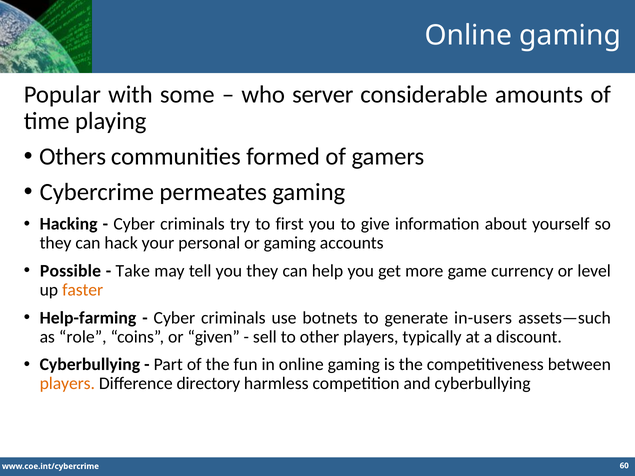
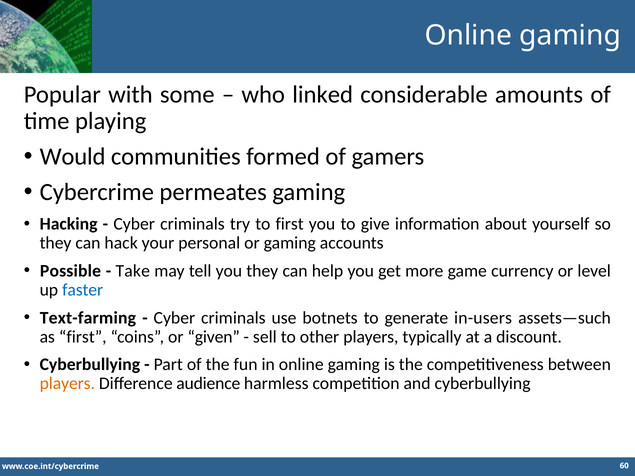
server: server -> linked (323, 95)
Others: Others -> Would (73, 157)
faster colour: orange -> blue (83, 290)
Help-farming: Help-farming -> Text-farming (88, 318)
as role: role -> first (83, 337)
directory: directory -> audience (208, 384)
